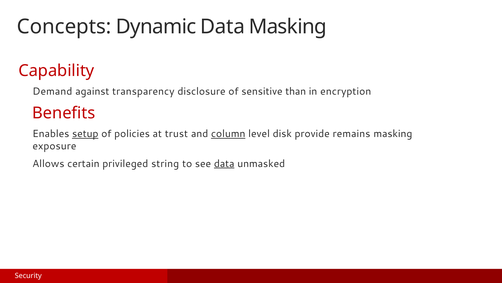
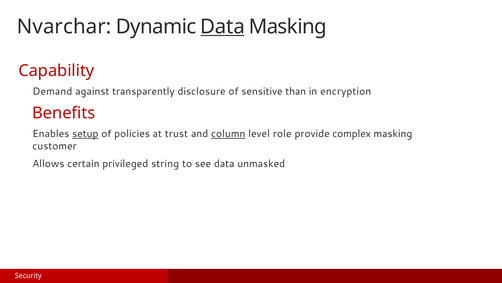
Concepts: Concepts -> Nvarchar (64, 27)
Data underline: none -> present (223, 27)
transparency: transparency -> transparently (143, 91)
disk: disk -> role (282, 133)
remains: remains -> complex (352, 133)
exposure: exposure -> customer (54, 146)
data underline: present -> none (224, 163)
